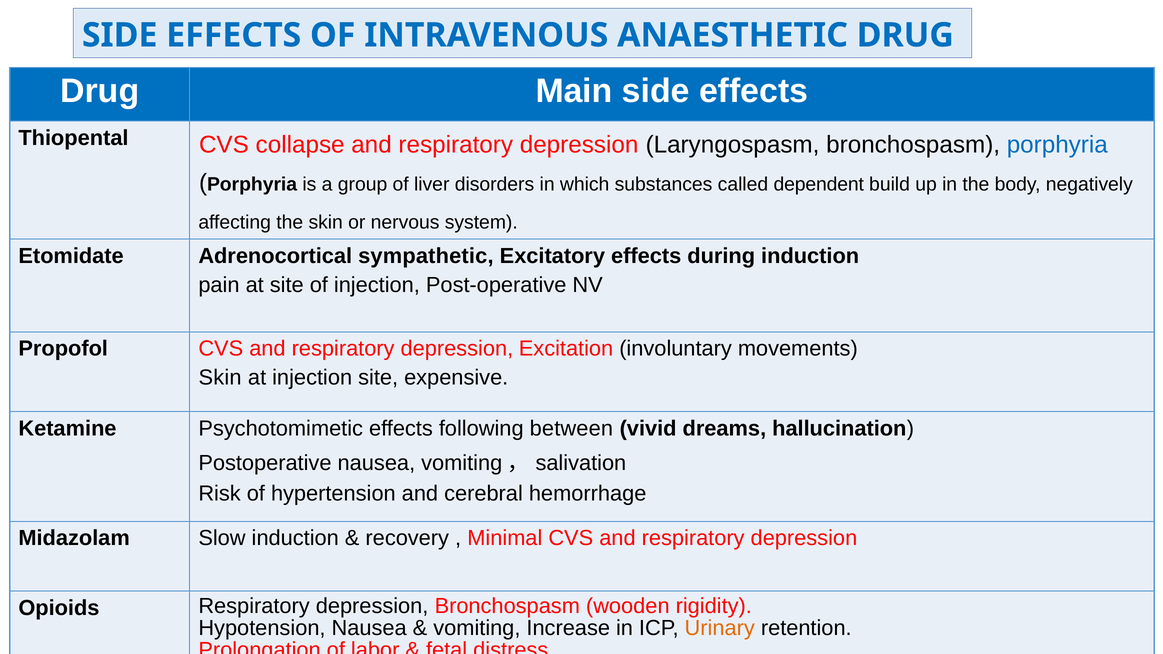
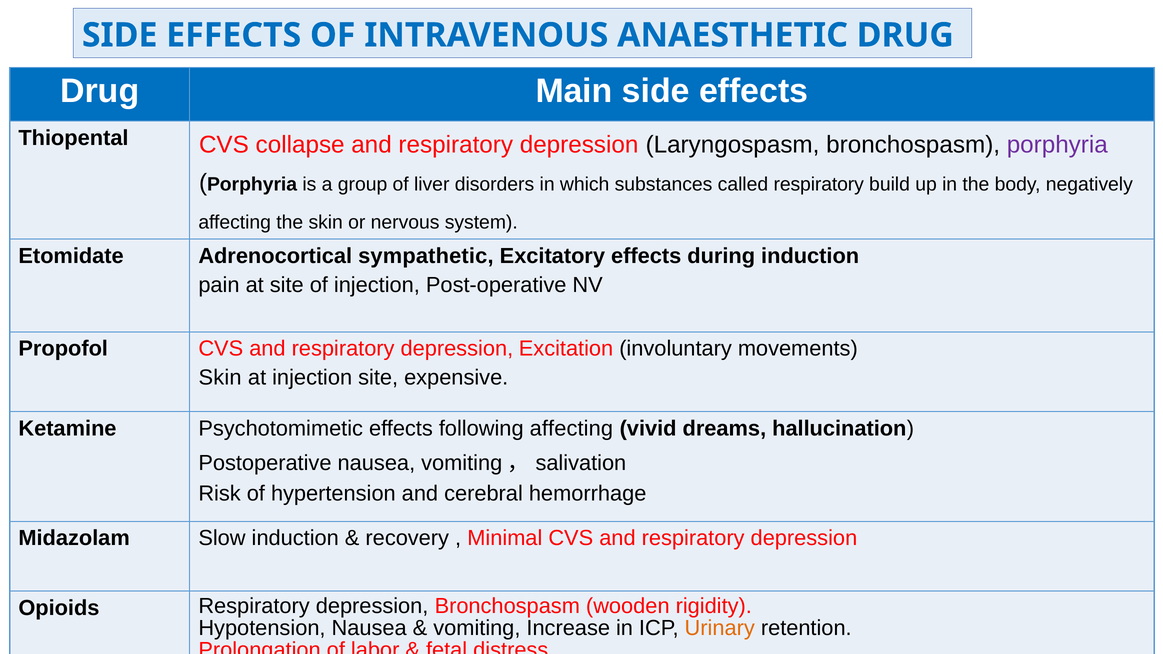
porphyria colour: blue -> purple (1057, 145)
called dependent: dependent -> respiratory (819, 184)
following between: between -> affecting (571, 429)
